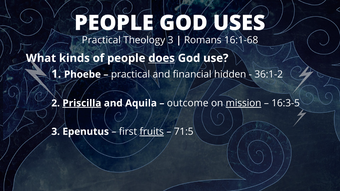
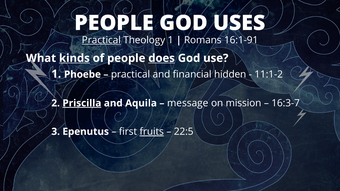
Practical underline: none -> present (101, 40)
Theology 3: 3 -> 1 (171, 40)
16:1-68: 16:1-68 -> 16:1-91 (241, 40)
kinds underline: none -> present (74, 58)
36:1-2: 36:1-2 -> 11:1-2 (269, 75)
outcome: outcome -> message (188, 103)
mission underline: present -> none (244, 103)
16:3-5: 16:3-5 -> 16:3-7 (286, 103)
71:5: 71:5 -> 22:5 (184, 132)
